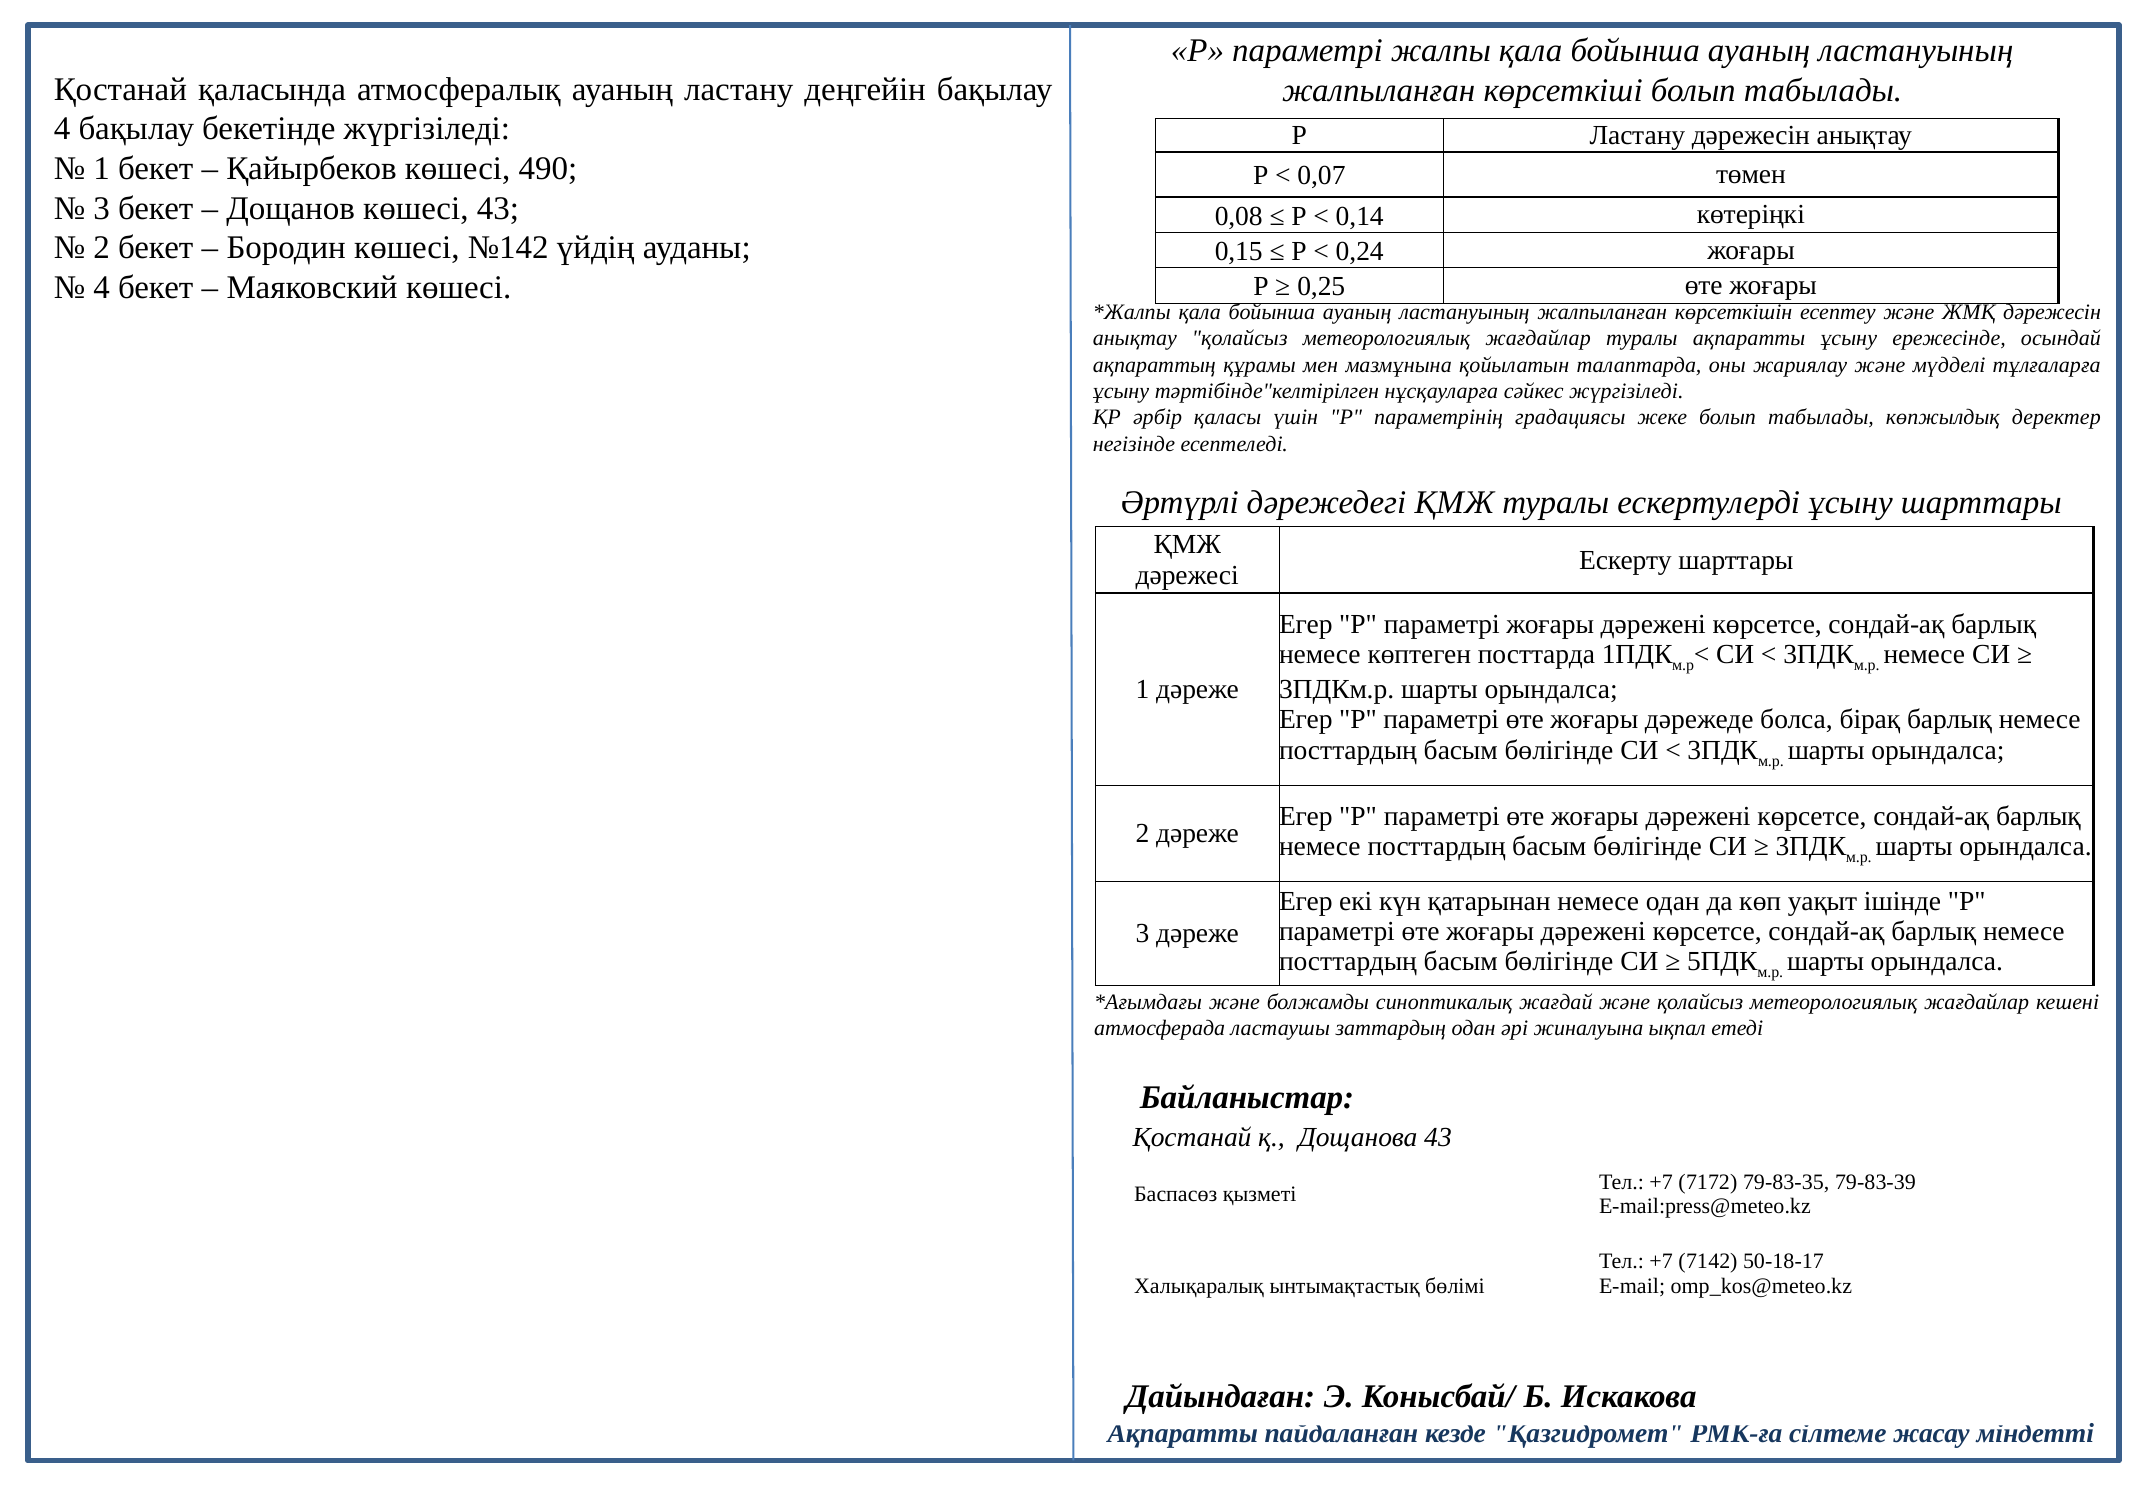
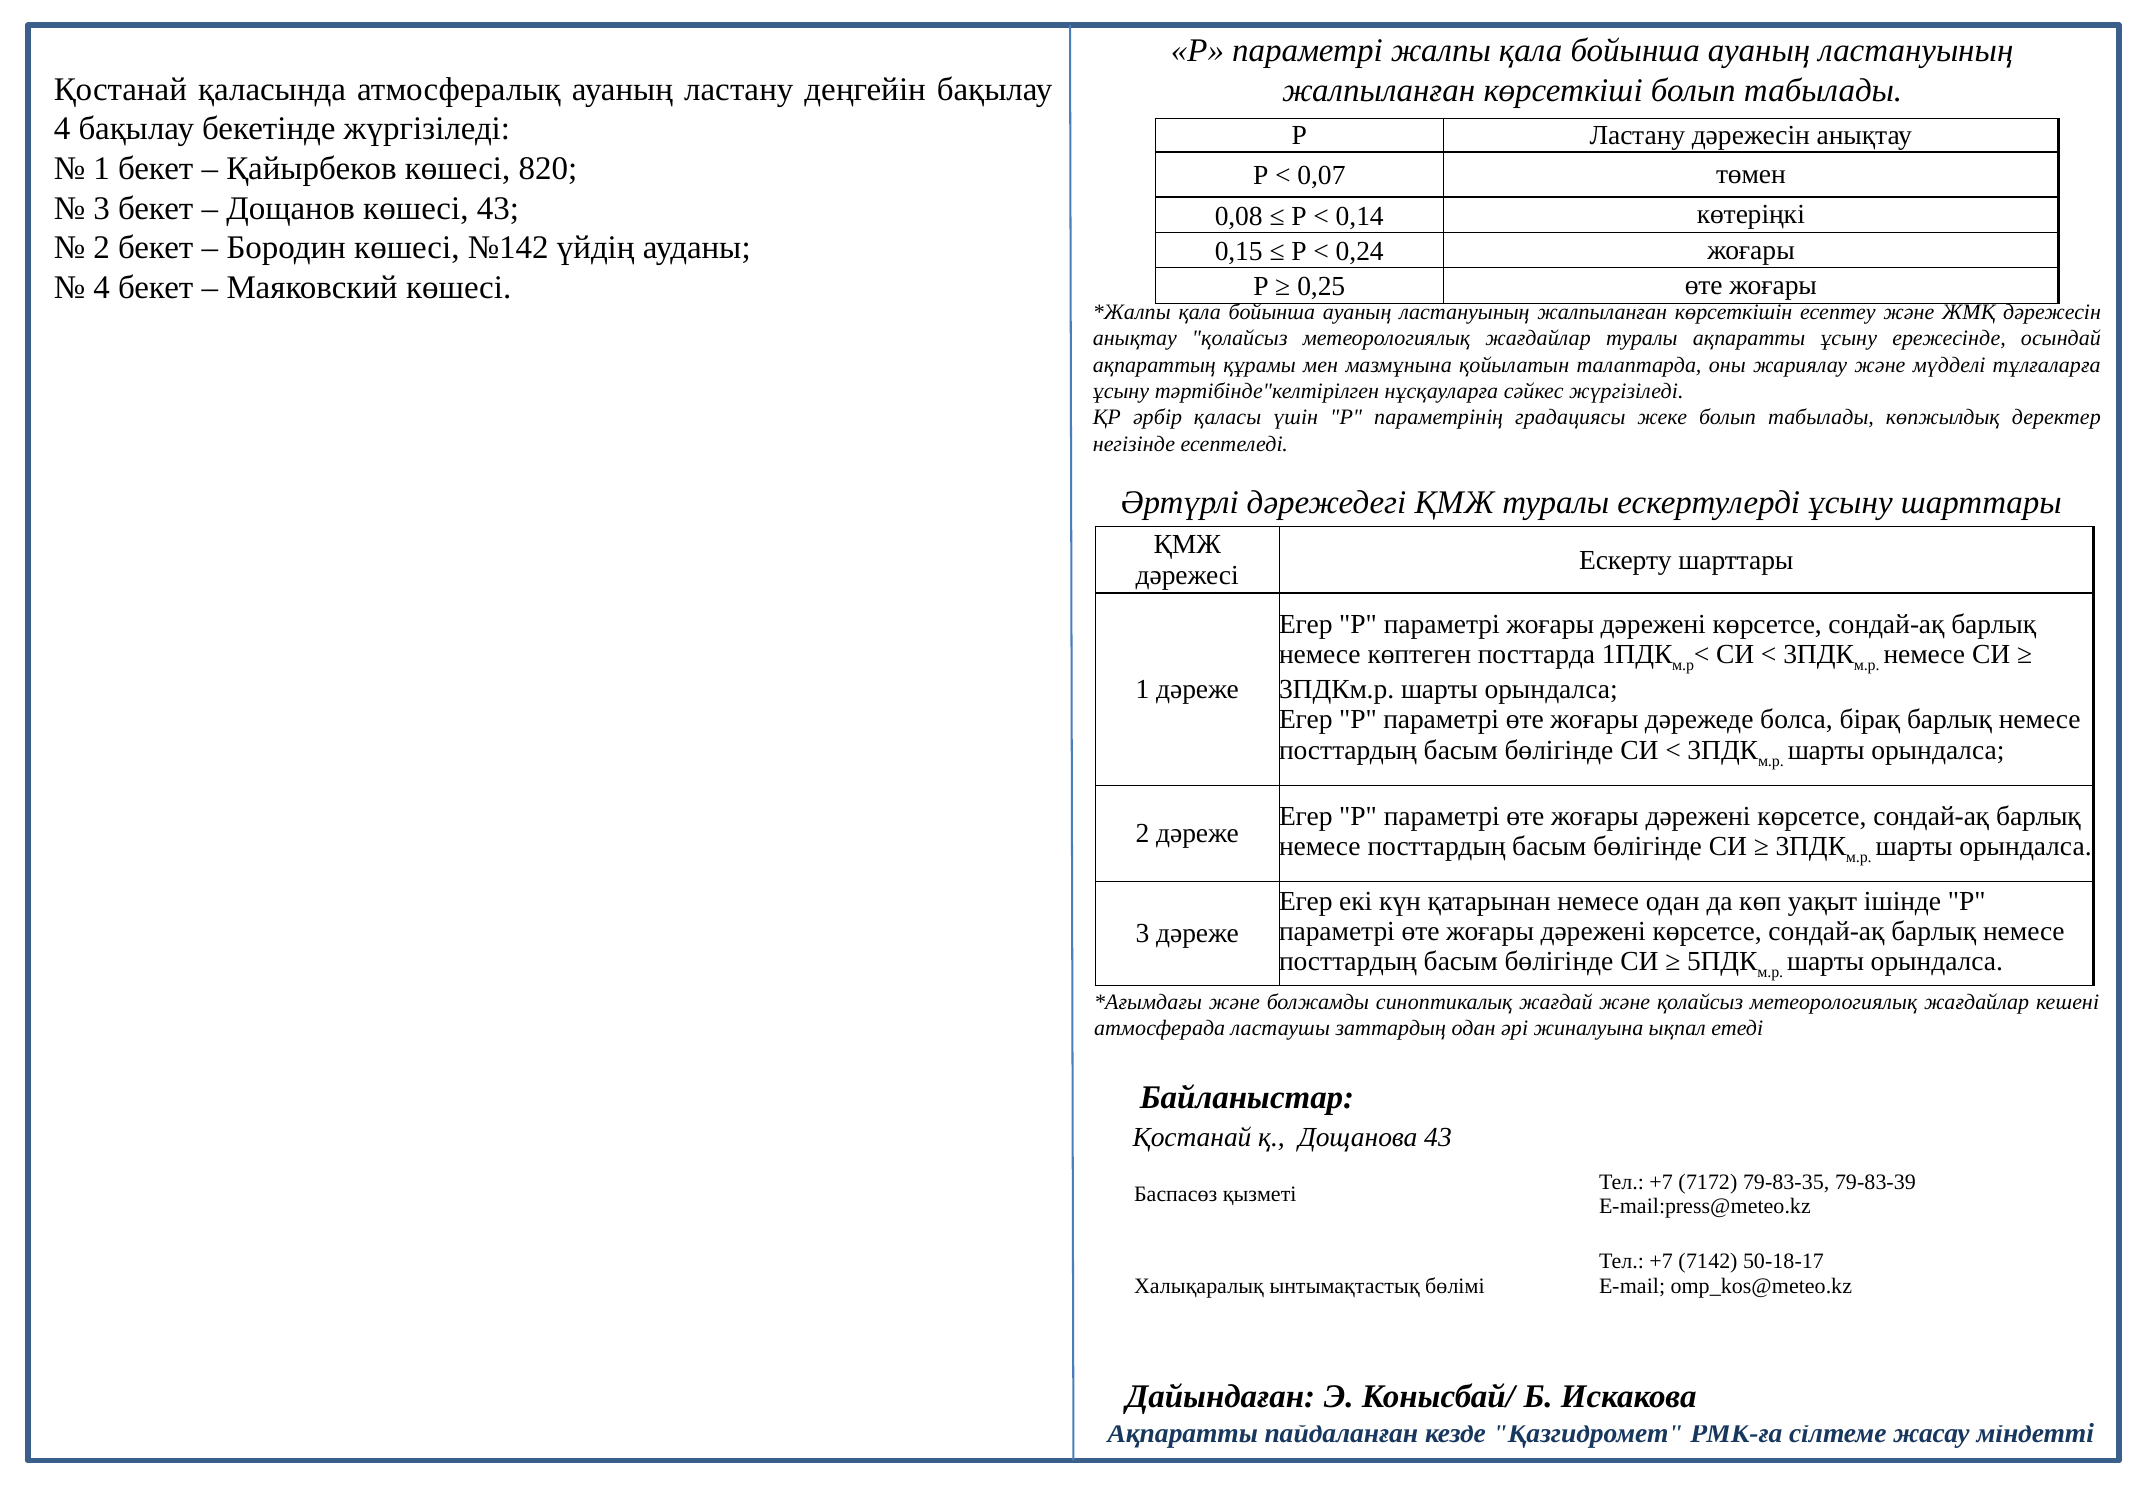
490: 490 -> 820 (548, 169)
